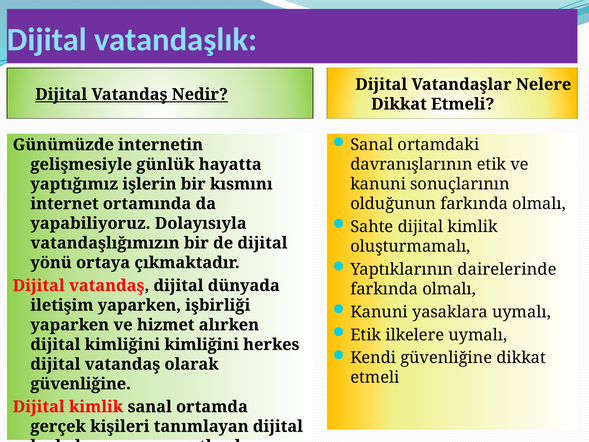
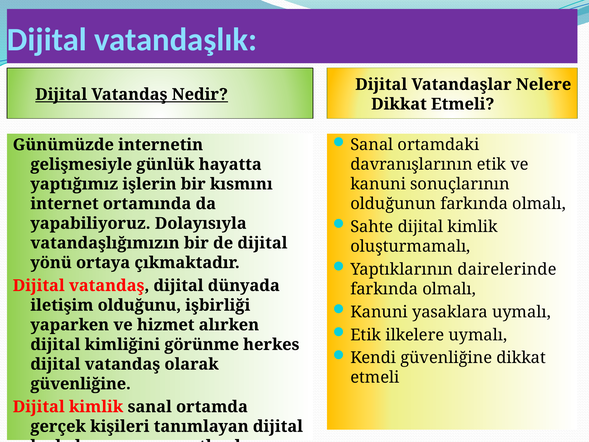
iletişim yaparken: yaparken -> olduğunu (139, 305)
kimliğini kimliğini: kimliğini -> görünme (202, 344)
